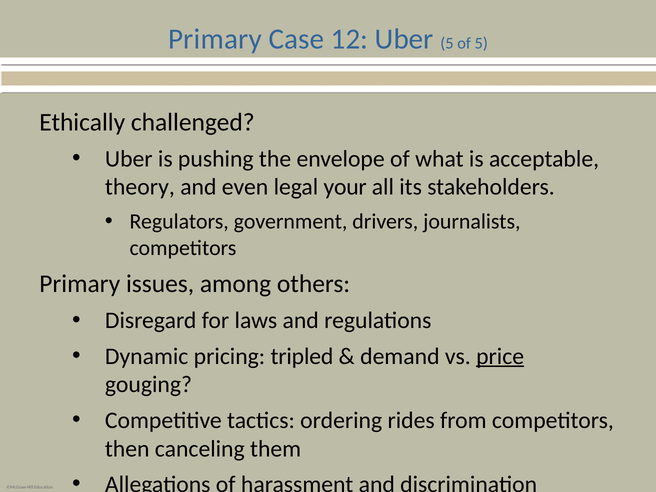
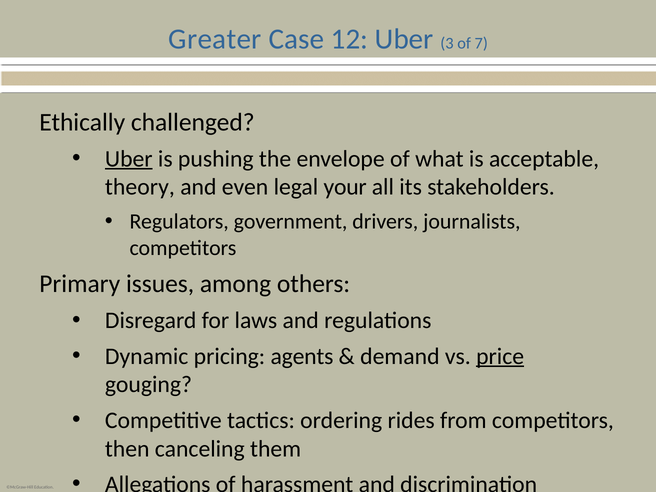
Primary: Primary -> Greater (215, 39)
Uber 5: 5 -> 3 (447, 43)
of 5: 5 -> 7 (481, 43)
Uber underline: none -> present (129, 159)
tripled: tripled -> agents (302, 356)
